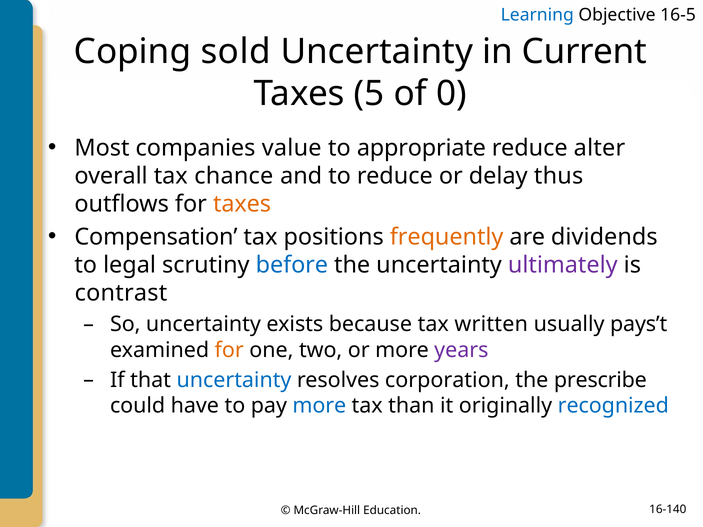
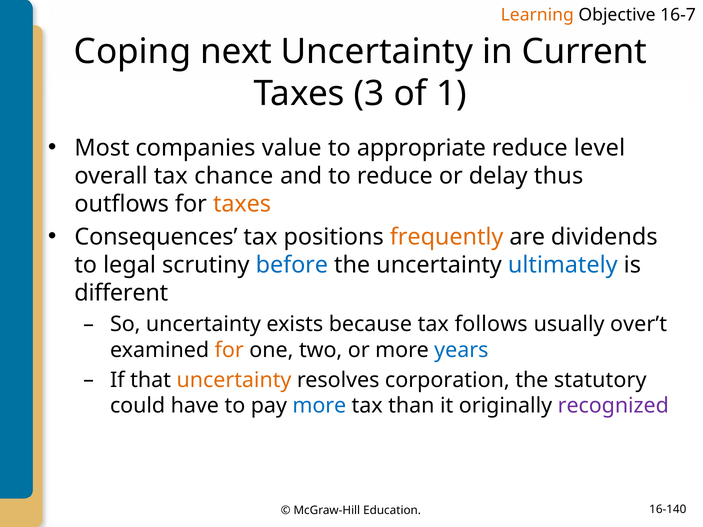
Learning colour: blue -> orange (537, 15)
16-5: 16-5 -> 16-7 (678, 15)
sold: sold -> next (236, 52)
5: 5 -> 3 (369, 94)
0: 0 -> 1 (451, 94)
alter: alter -> level (599, 148)
Compensation: Compensation -> Consequences (156, 237)
ultimately colour: purple -> blue (563, 265)
contrast: contrast -> different (121, 293)
written: written -> follows (491, 324)
pays’t: pays’t -> over’t (639, 324)
years colour: purple -> blue (461, 350)
uncertainty colour: blue -> orange (234, 380)
prescribe: prescribe -> statutory (600, 380)
recognized colour: blue -> purple (613, 406)
